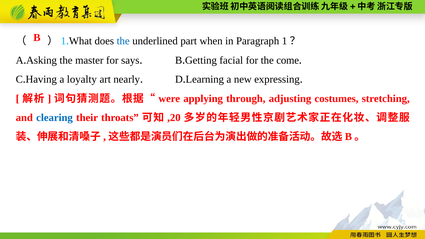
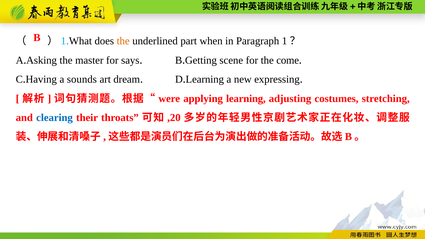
the colour: blue -> orange (123, 41)
facial: facial -> scene (231, 60)
loyalty: loyalty -> sounds (82, 79)
nearly: nearly -> dream (127, 79)
applying through: through -> learning (246, 99)
